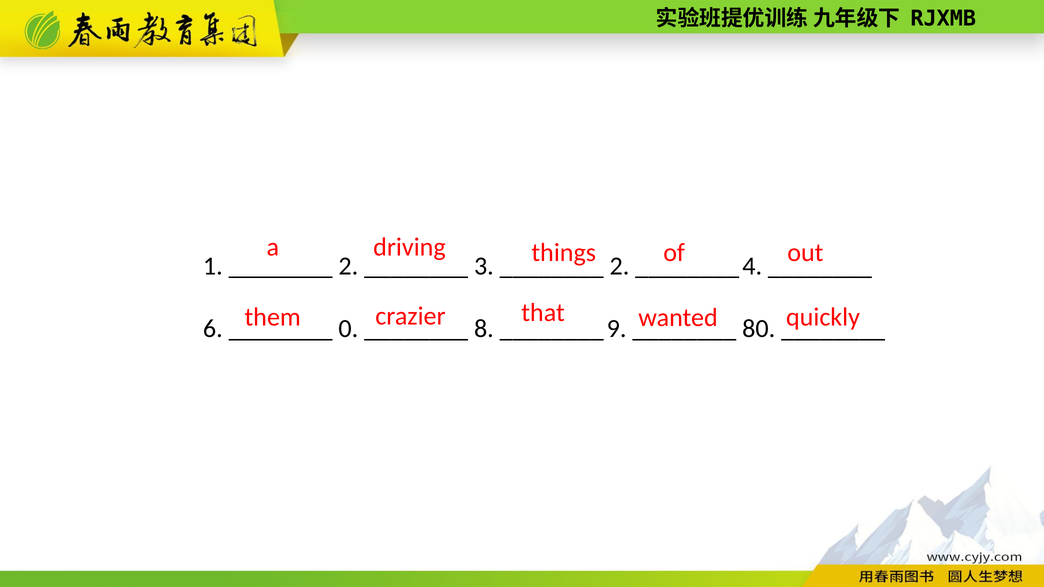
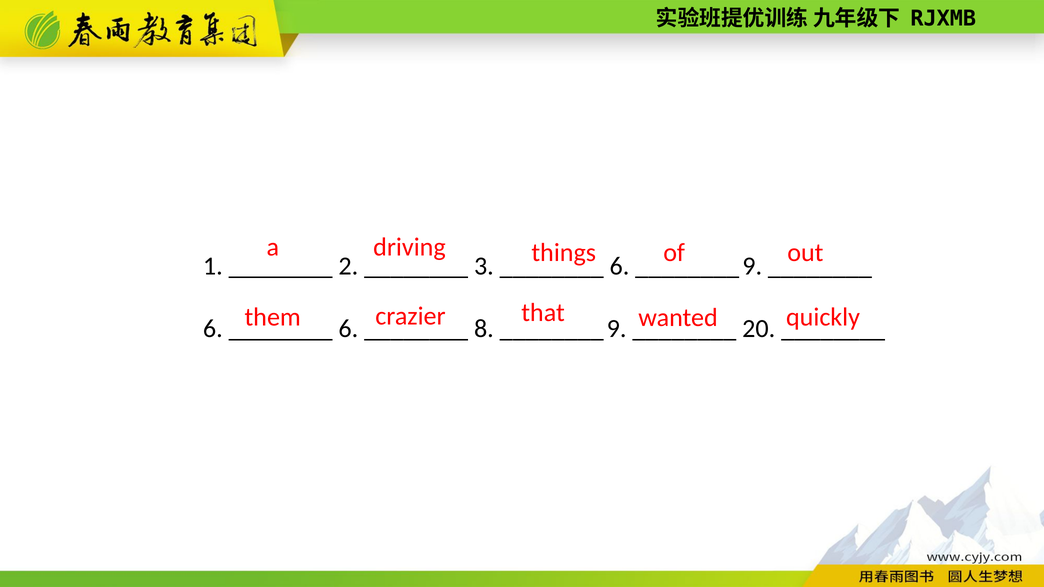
2: 2 -> 6 (619, 266)
4: 4 -> 9 (752, 266)
0: 0 -> 6 (348, 329)
80: 80 -> 20 (759, 329)
